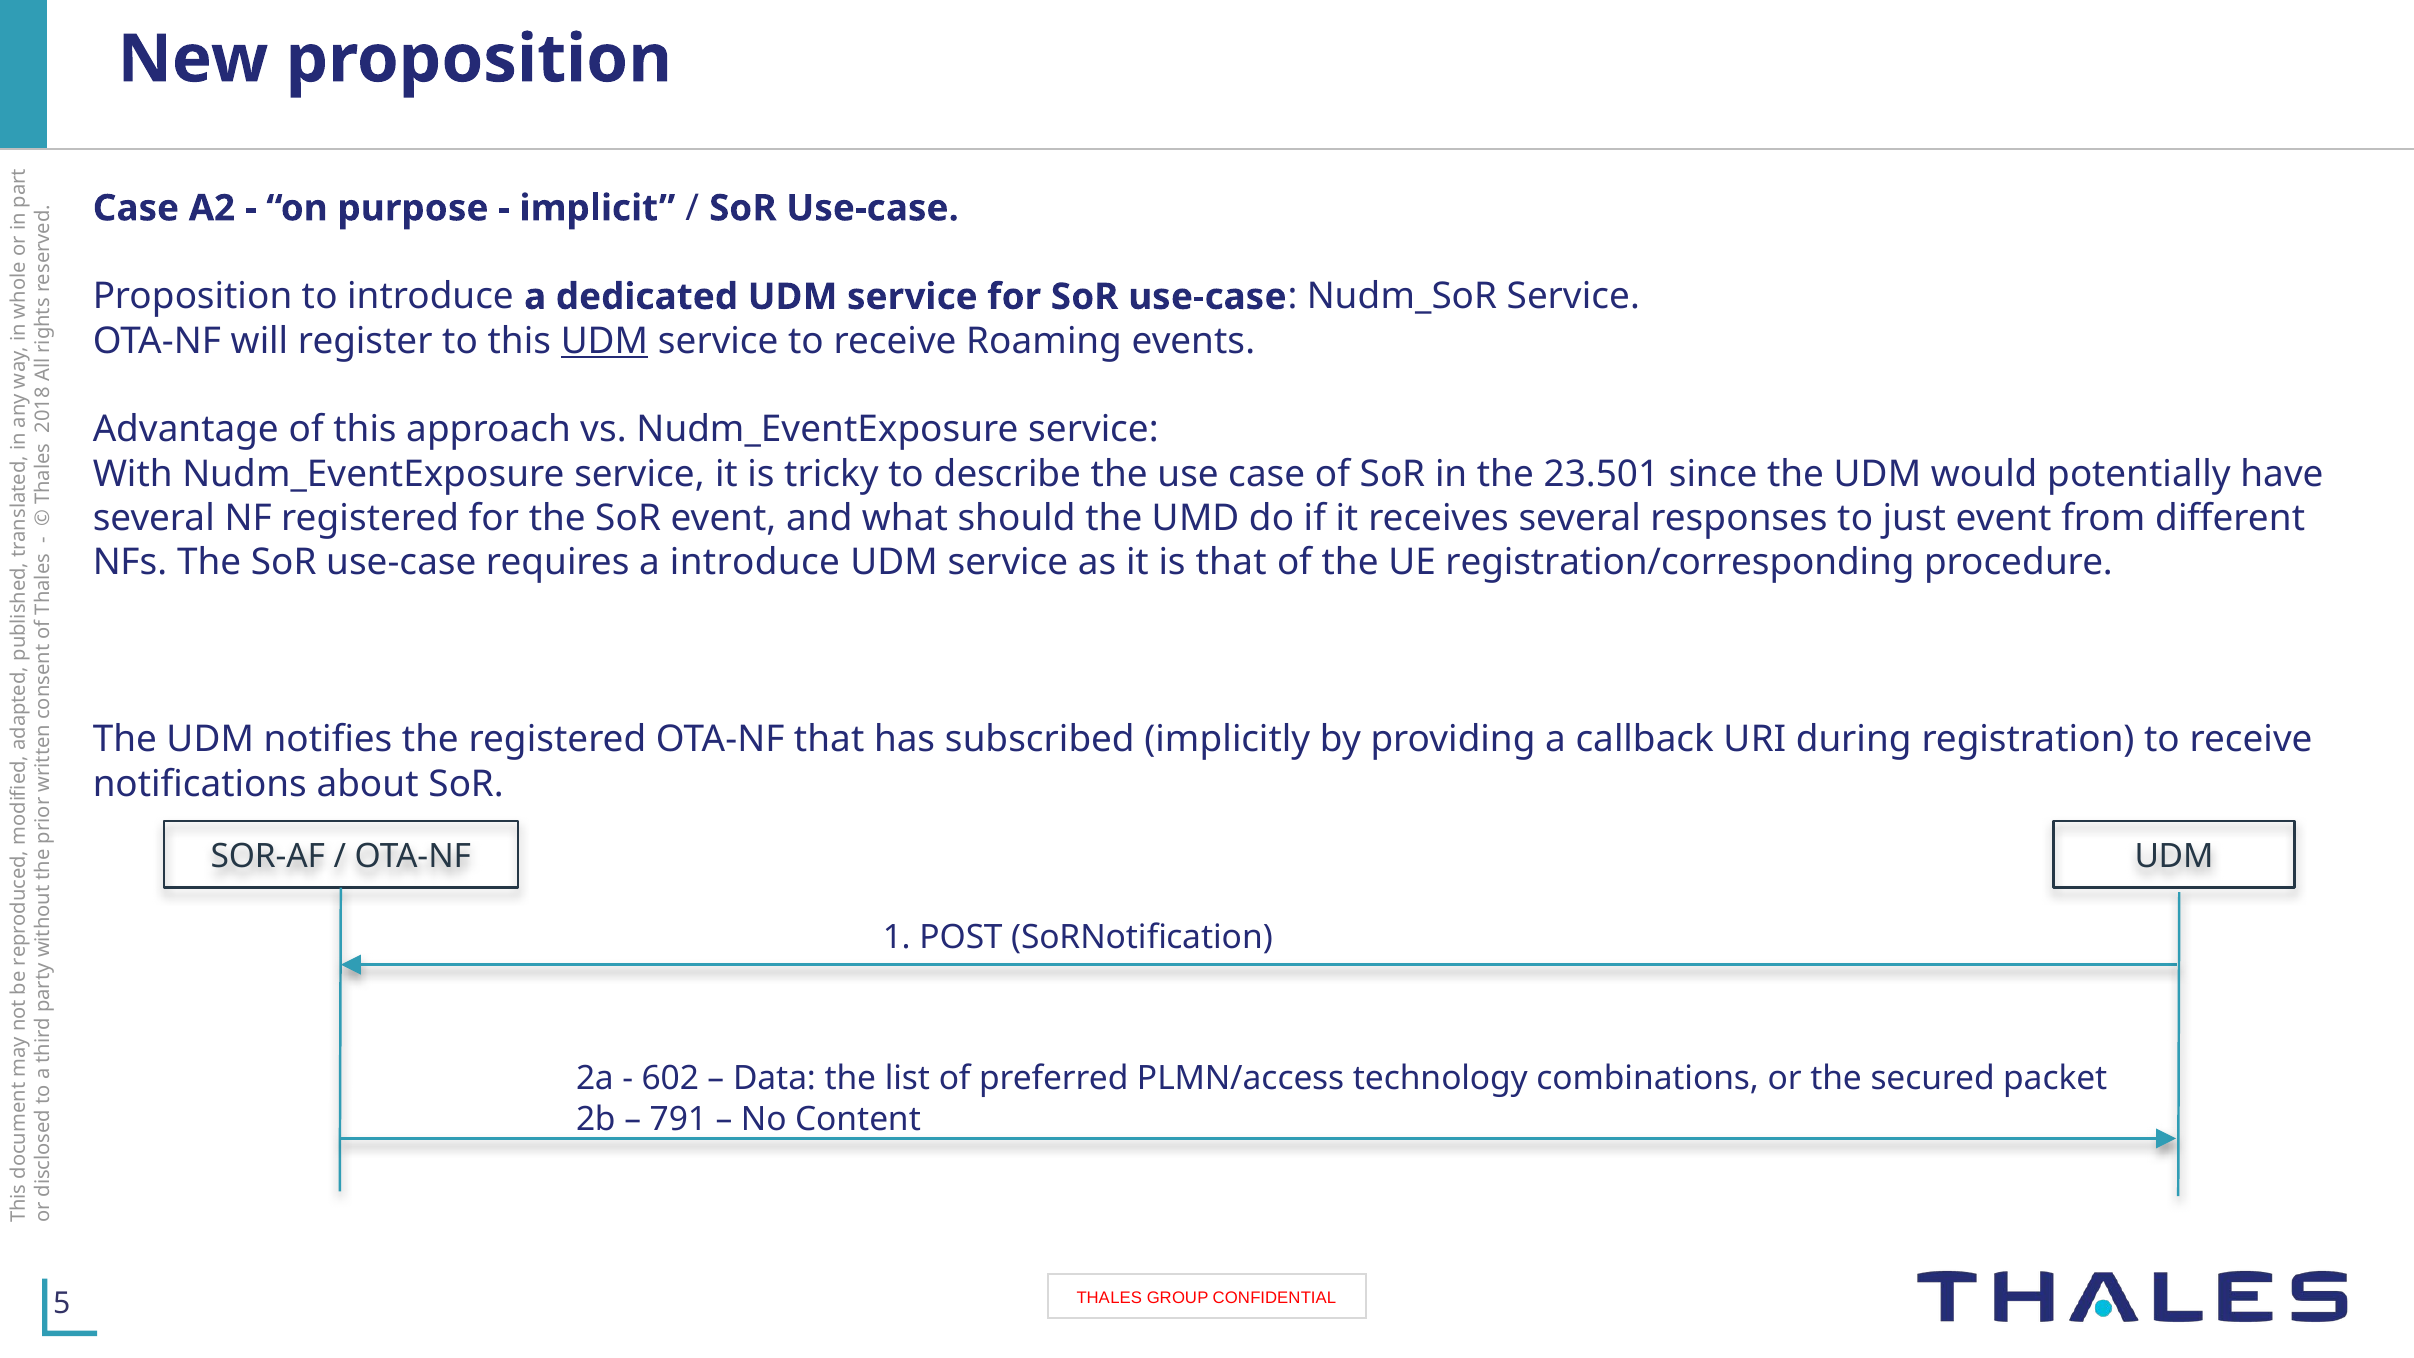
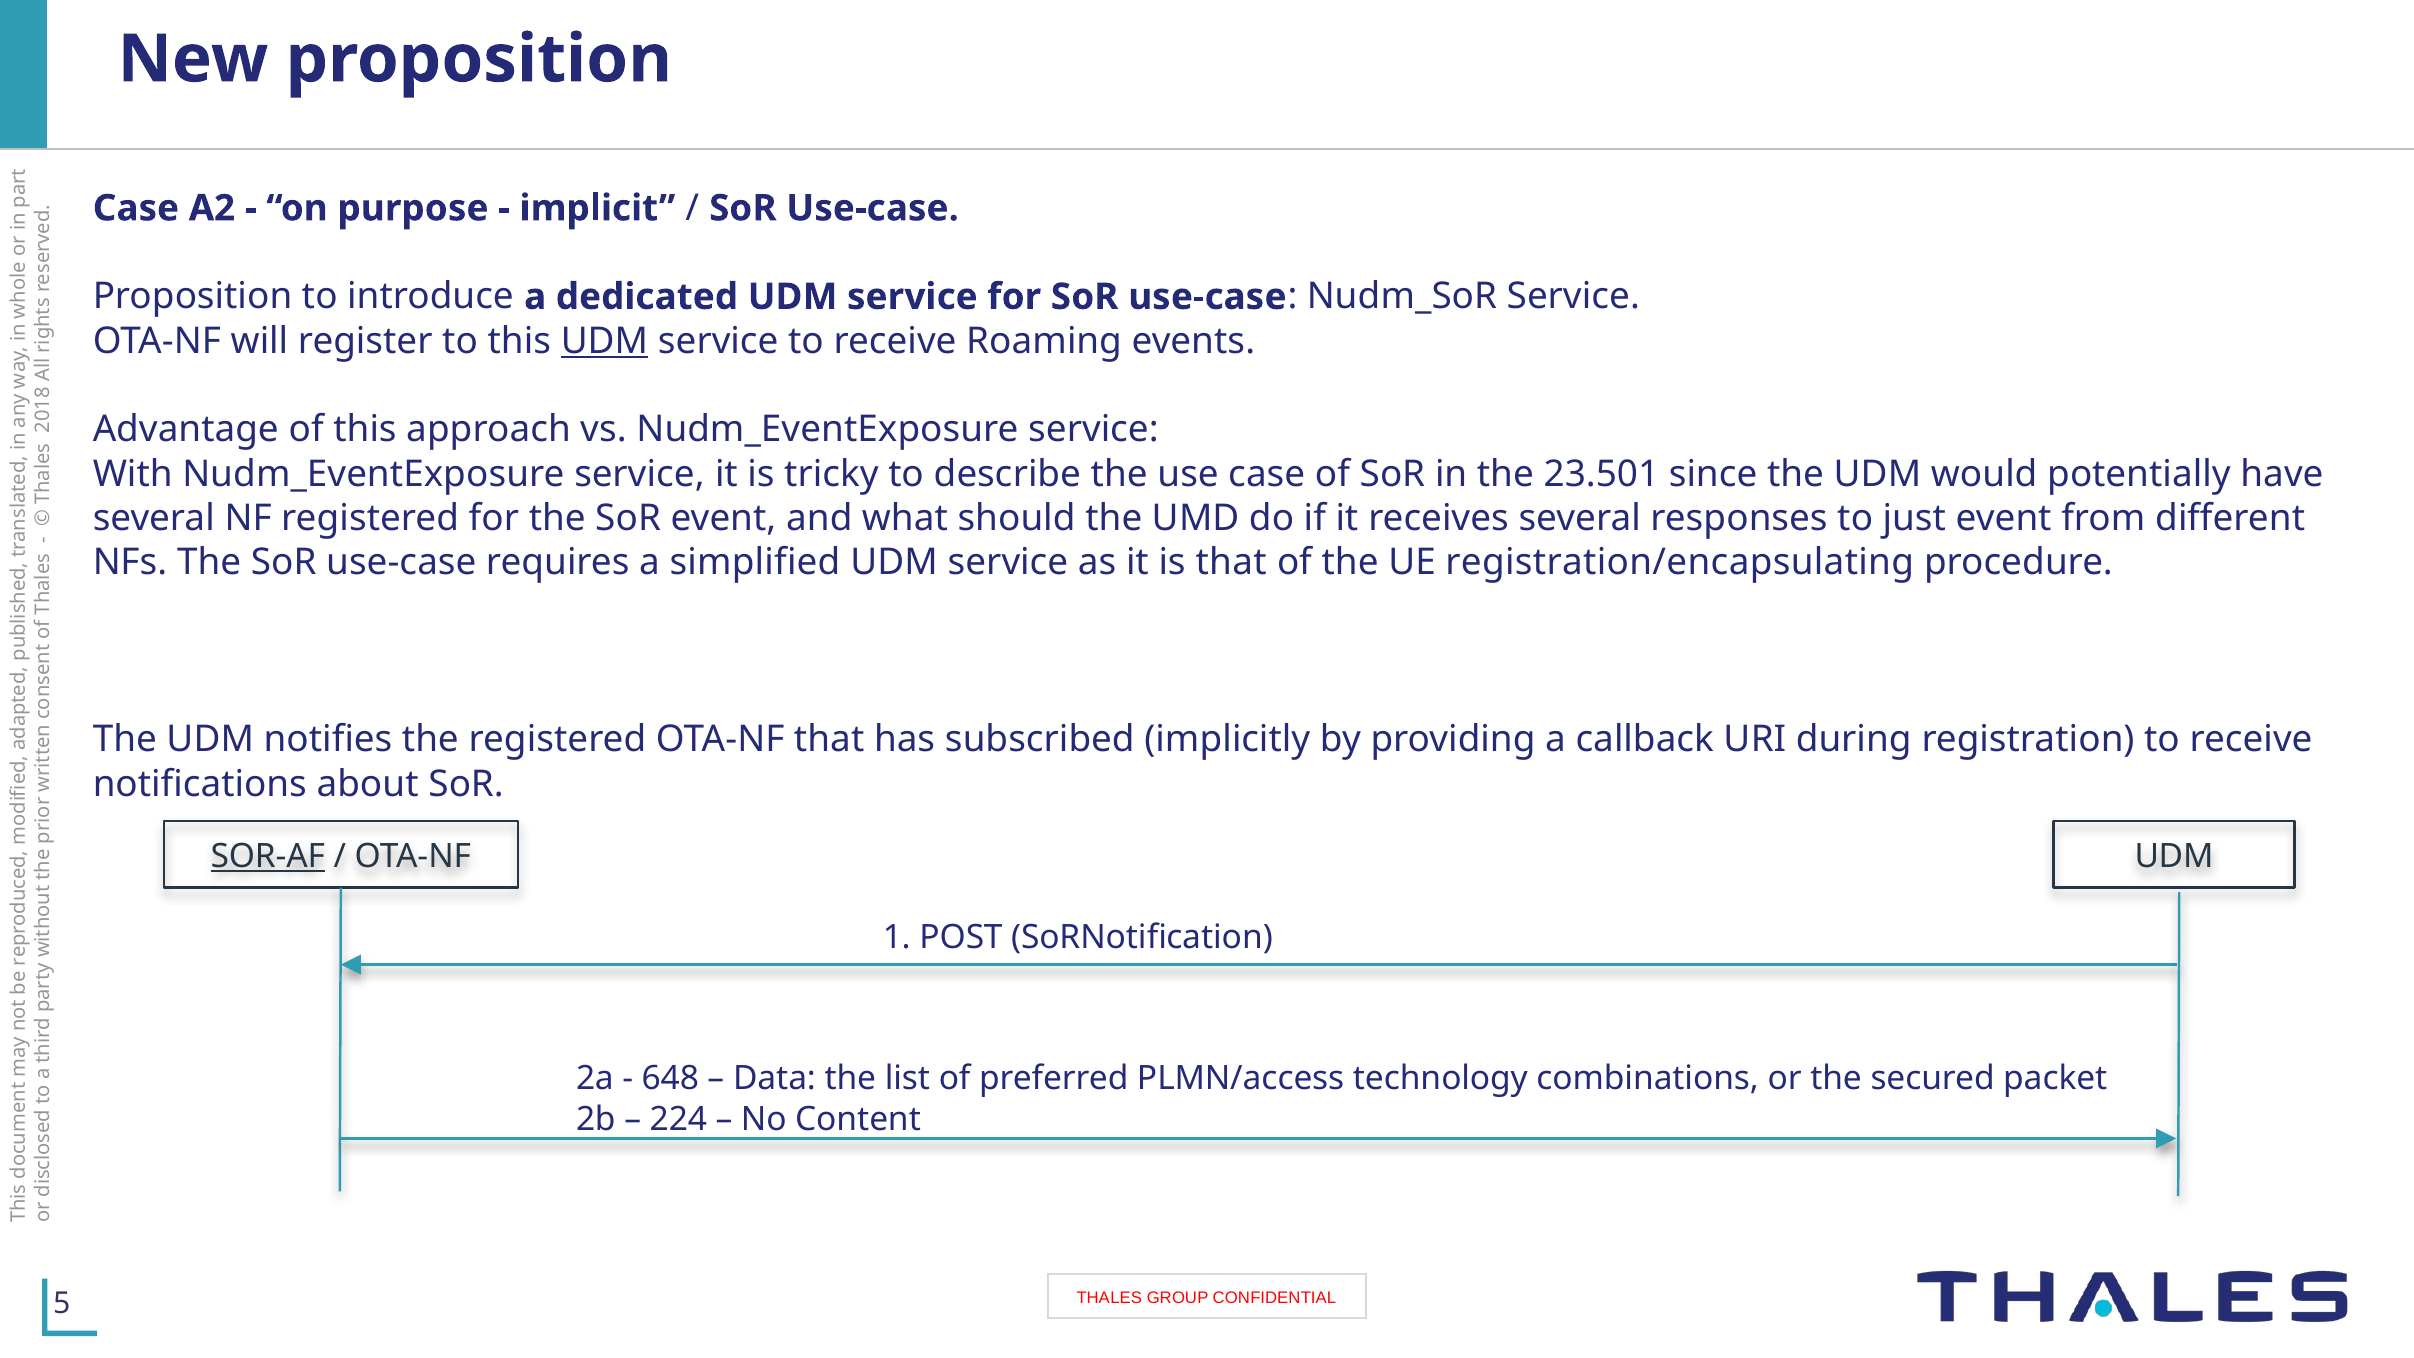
a introduce: introduce -> simplified (755, 563)
registration/corresponding: registration/corresponding -> registration/encapsulating (1680, 563)
SOR-AF underline: none -> present (268, 857)
602: 602 -> 648 (670, 1079)
791: 791 -> 224 (678, 1119)
